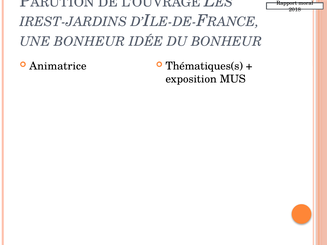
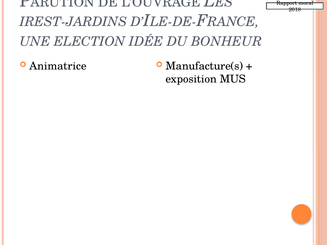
UNE BONHEUR: BONHEUR -> ELECTION (90, 41)
Thématiques(s: Thématiques(s -> Manufacture(s (204, 66)
